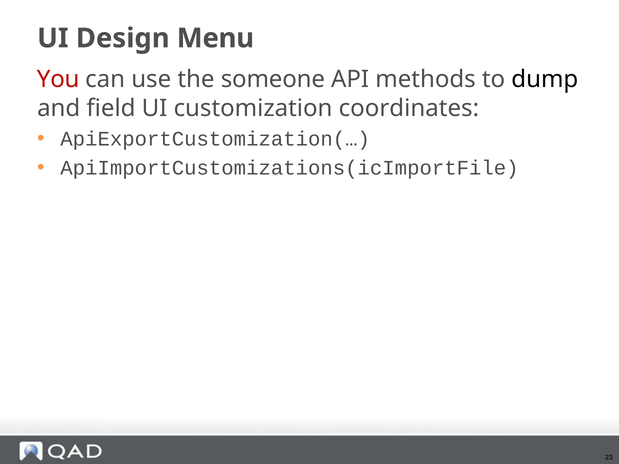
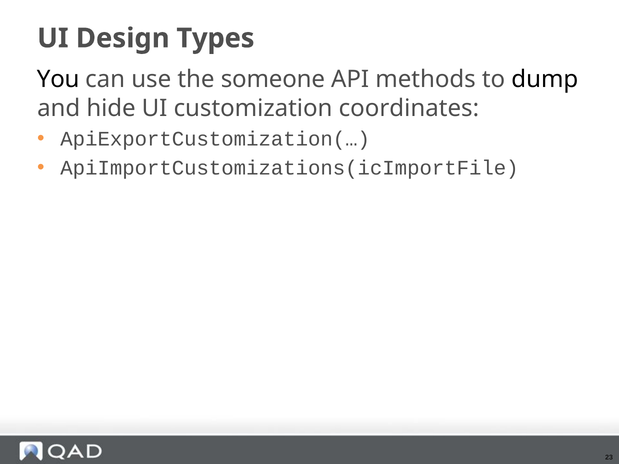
Menu: Menu -> Types (215, 38)
You colour: red -> black (58, 80)
field: field -> hide (111, 108)
